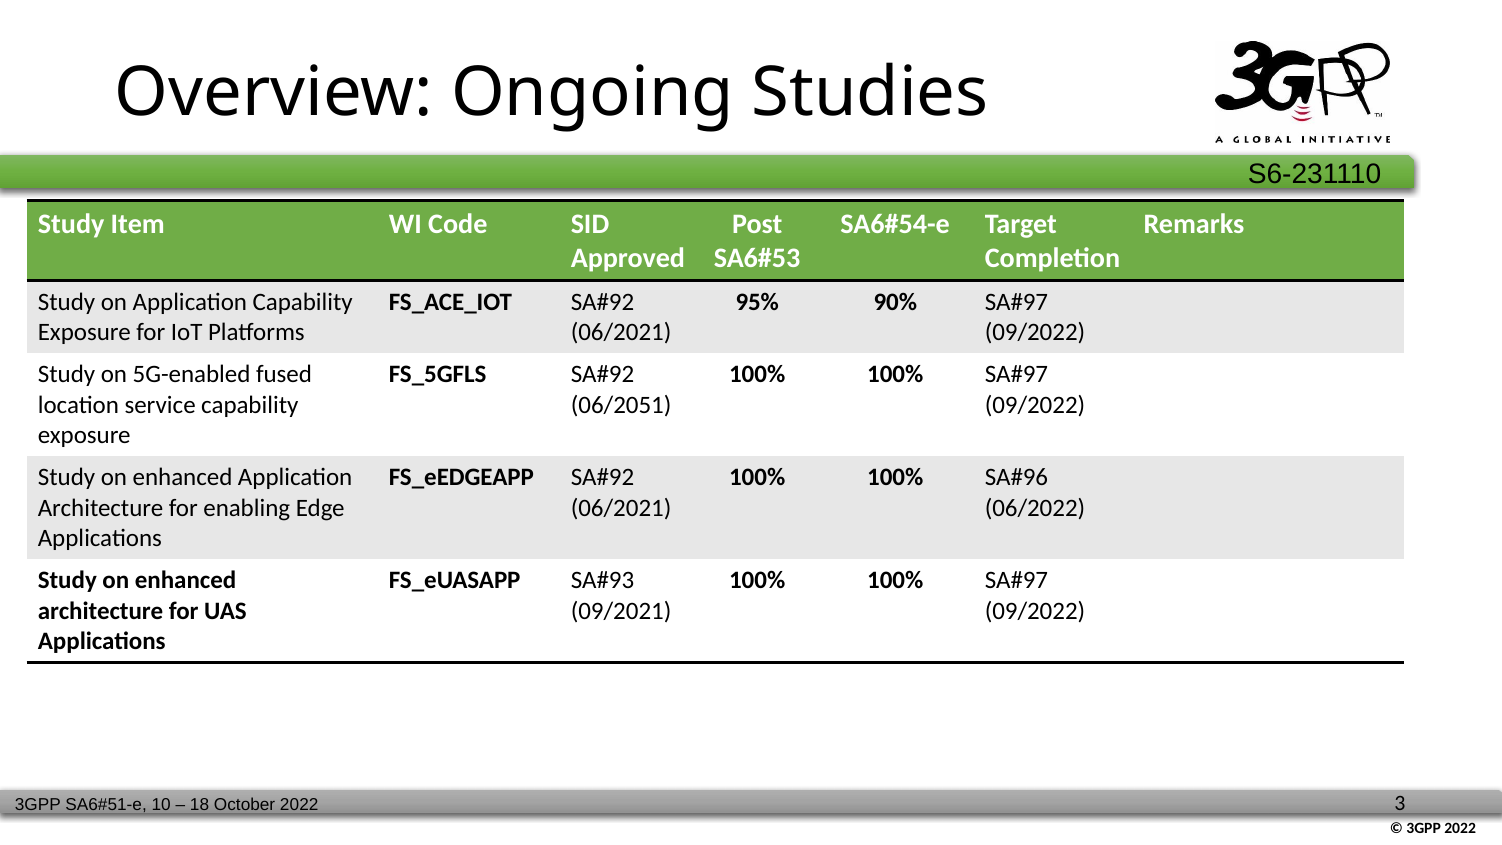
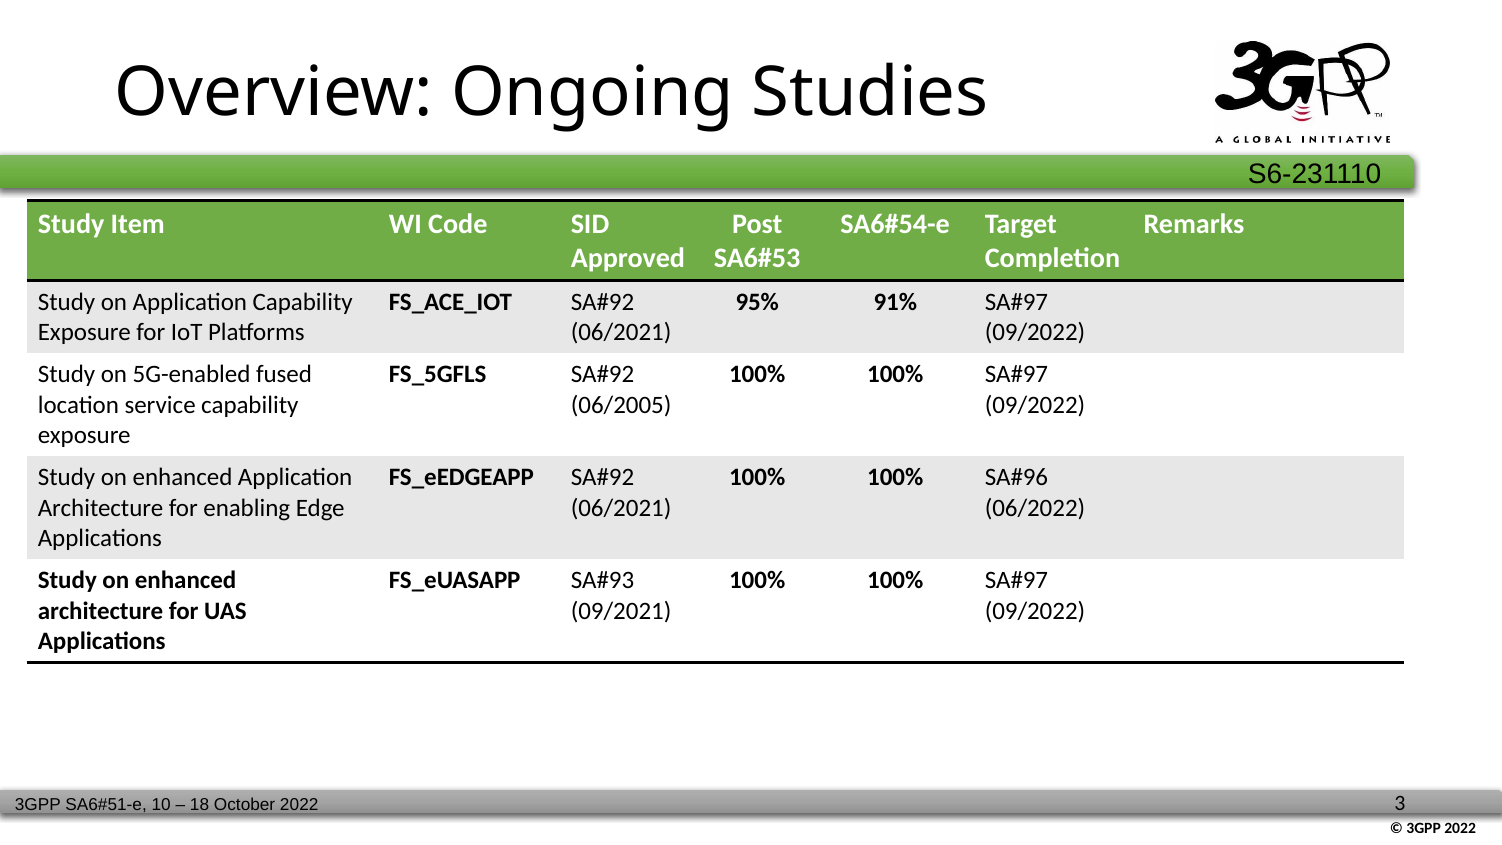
90%: 90% -> 91% (895, 302)
06/2051: 06/2051 -> 06/2005 (621, 405)
